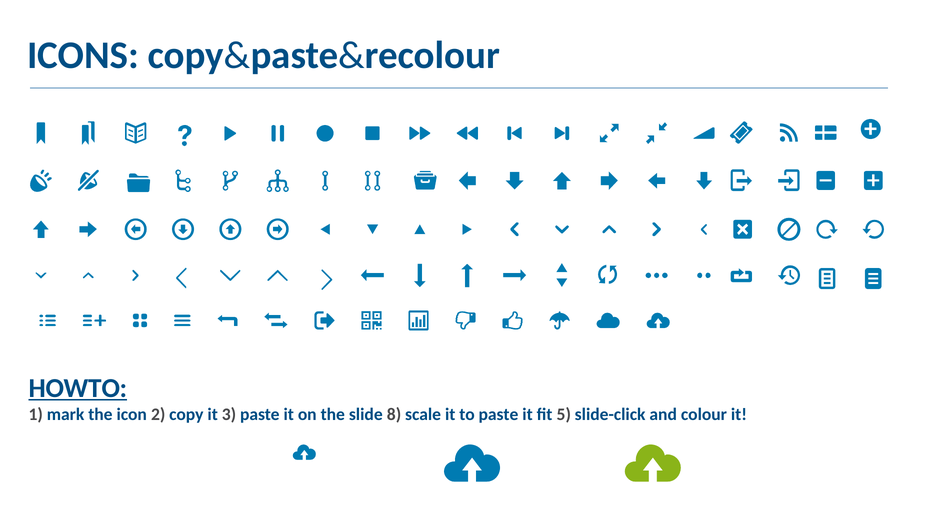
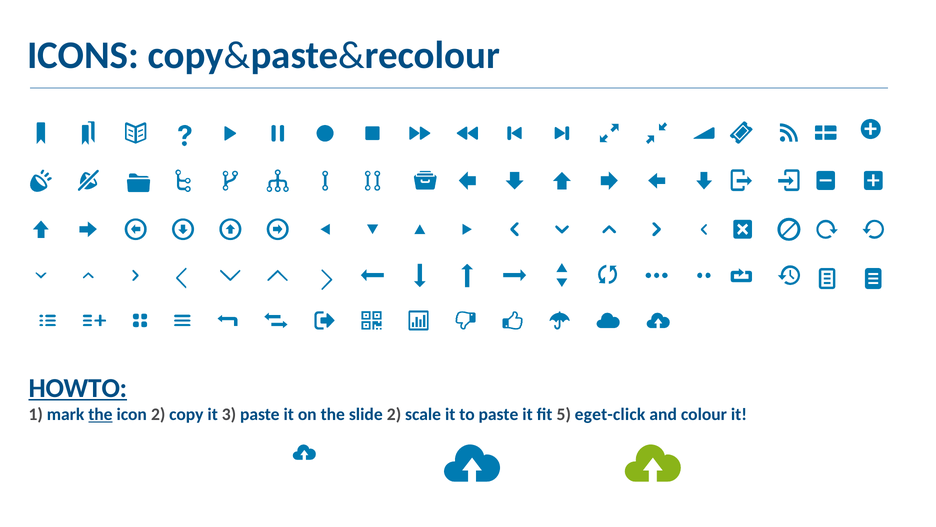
the underline: none -> present (100, 414)
slide 8: 8 -> 2 (394, 414)
slide-click: slide-click -> eget-click (610, 414)
